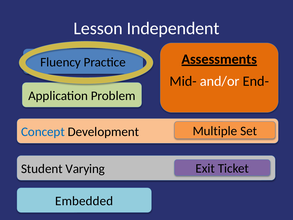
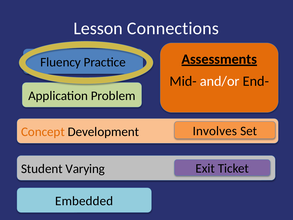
Independent: Independent -> Connections (173, 28)
Concept colour: blue -> orange (43, 132)
Multiple: Multiple -> Involves (215, 131)
